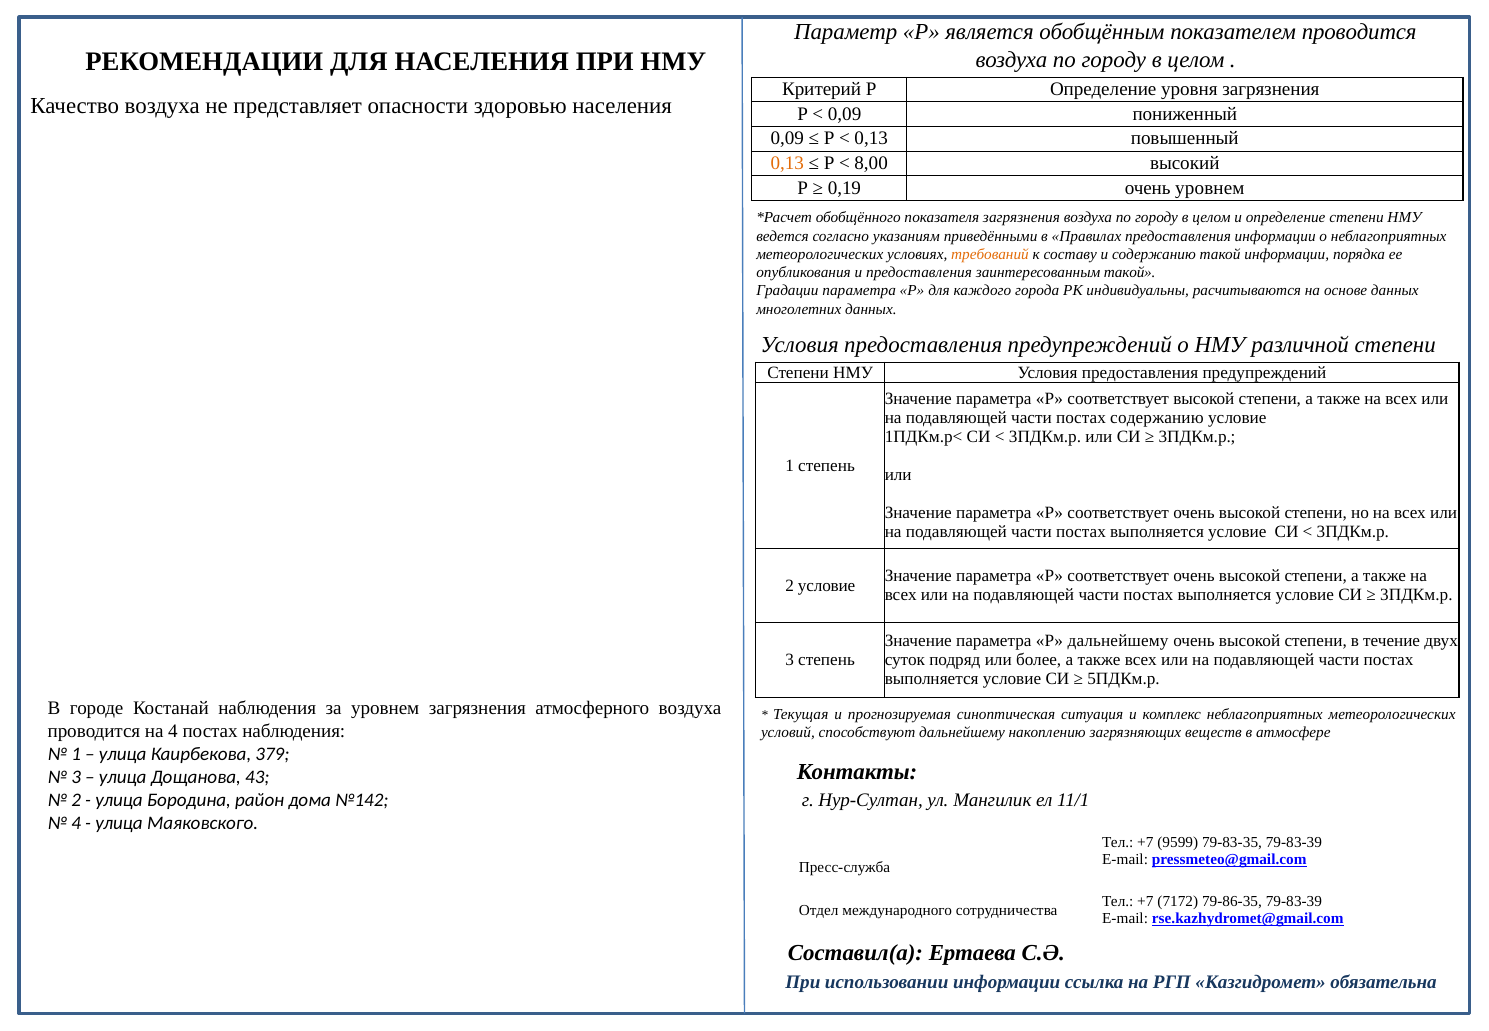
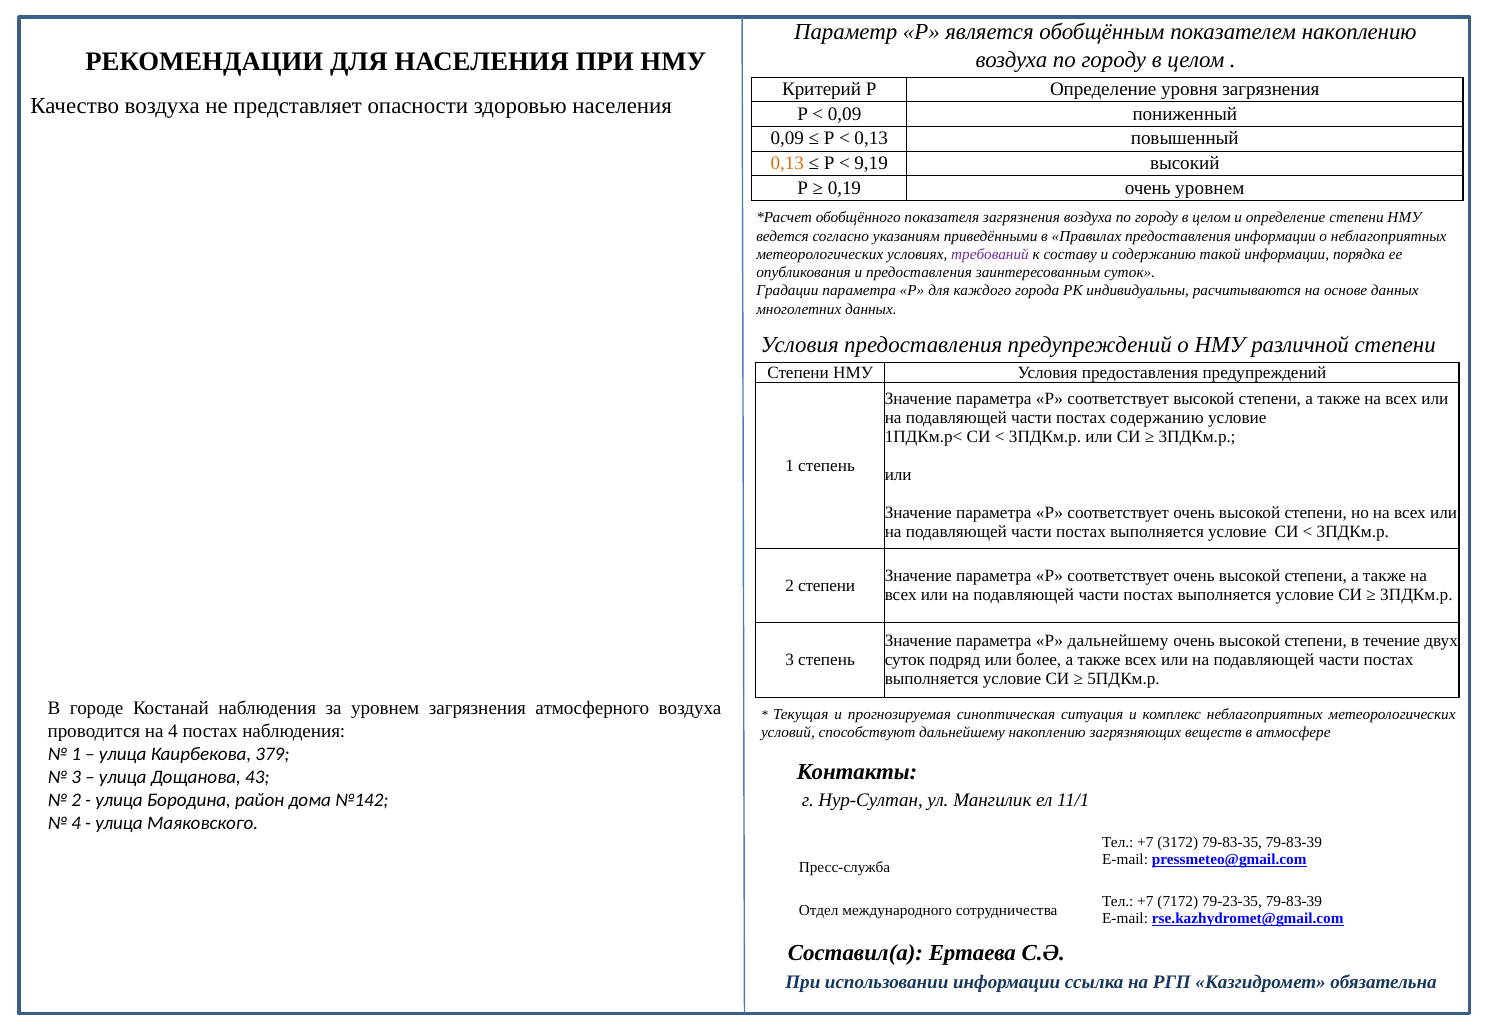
показателем проводится: проводится -> накоплению (1359, 32)
8,00: 8,00 -> 9,19 (871, 163)
требований colour: orange -> purple (990, 254)
заинтересованным такой: такой -> суток (1130, 273)
2 условие: условие -> степени (827, 585)
9599: 9599 -> 3172 (1178, 842)
79-86-35: 79-86-35 -> 79-23-35 (1232, 902)
